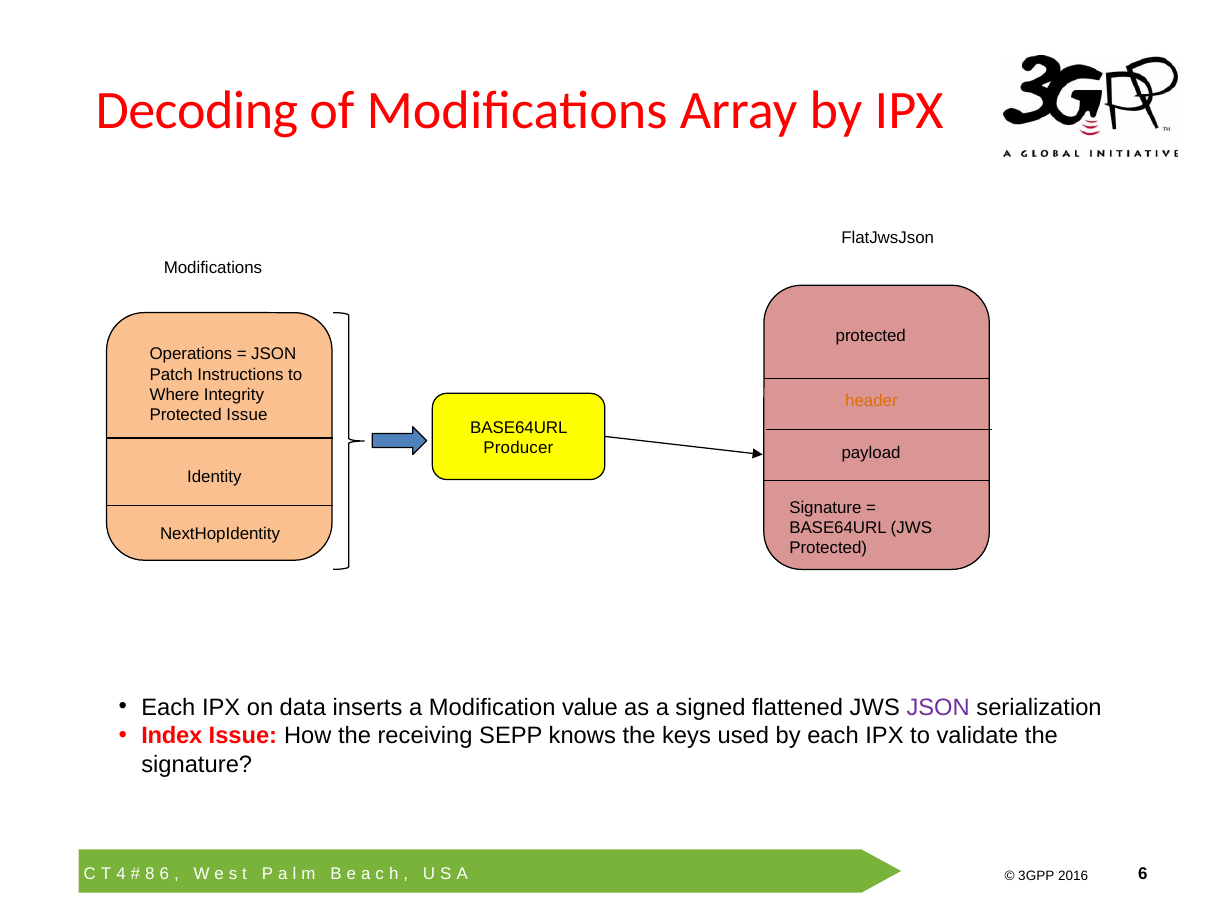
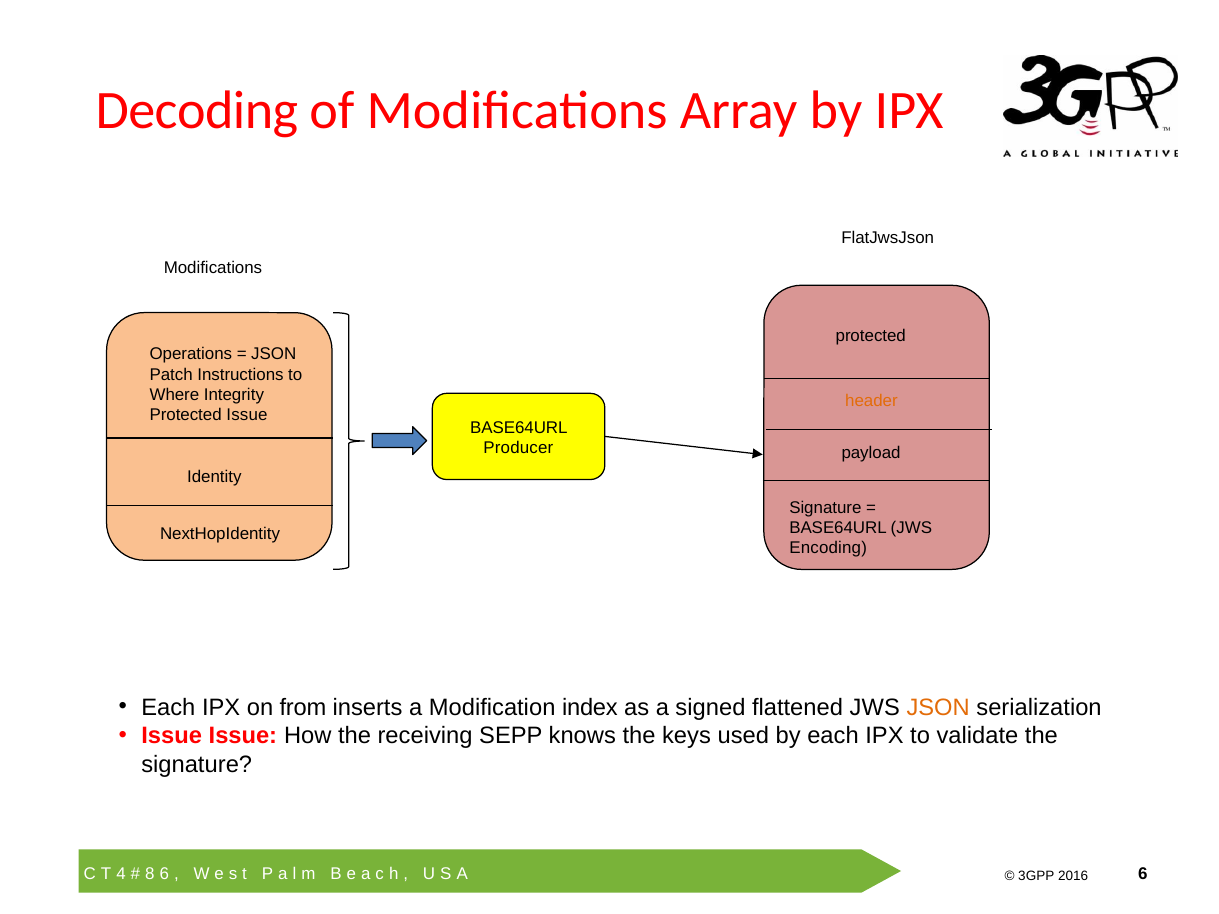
Protected: Protected -> Encoding (828, 549)
data: data -> from (303, 708)
value: value -> index (590, 708)
JSON colour: purple -> orange (938, 708)
Index: Index -> Issue (172, 736)
